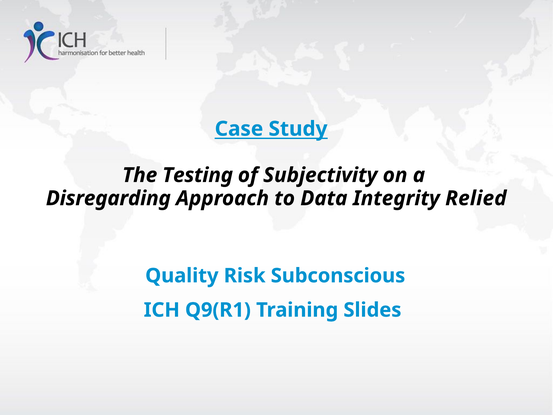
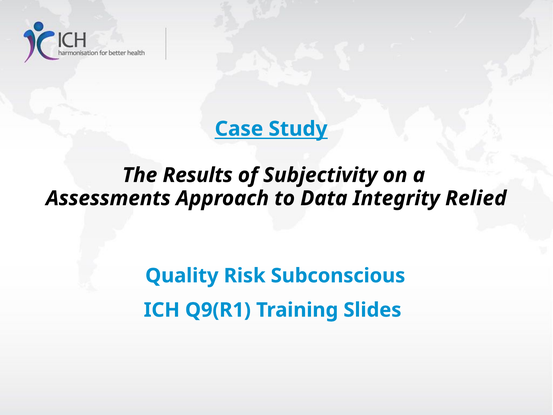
Testing: Testing -> Results (198, 175)
Disregarding: Disregarding -> Assessments (108, 198)
